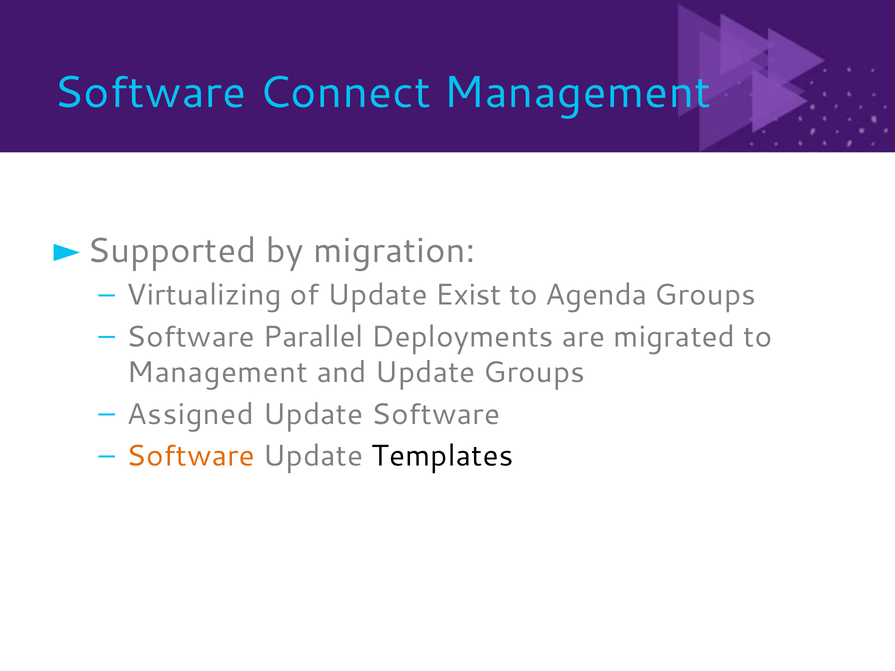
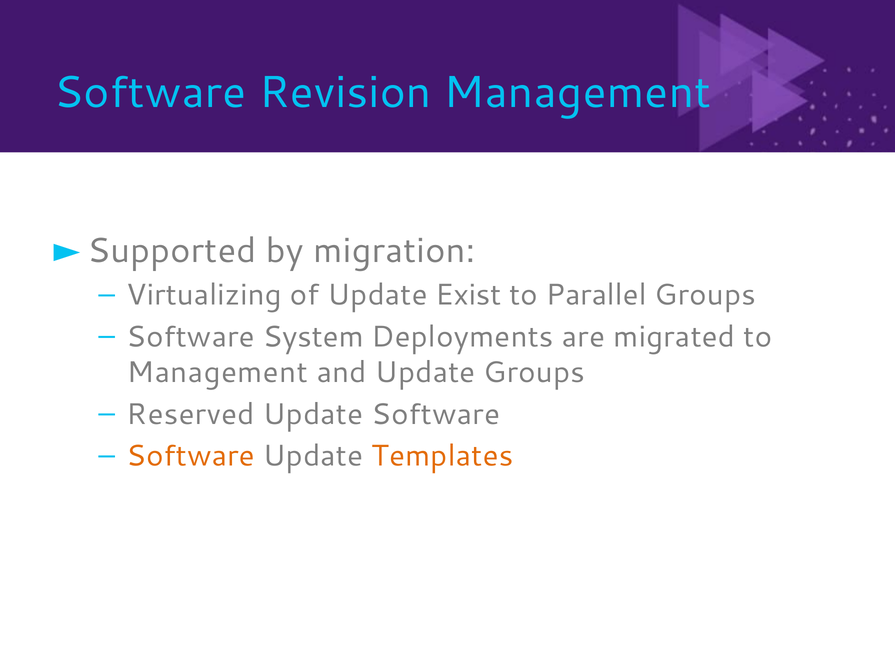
Connect: Connect -> Revision (345, 92)
Agenda: Agenda -> Parallel (596, 295)
Parallel: Parallel -> System (313, 337)
Assigned: Assigned -> Reserved (191, 414)
Templates colour: black -> orange (442, 456)
